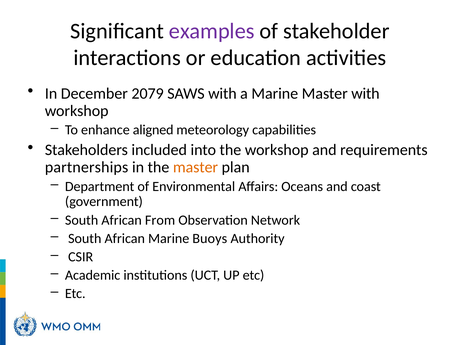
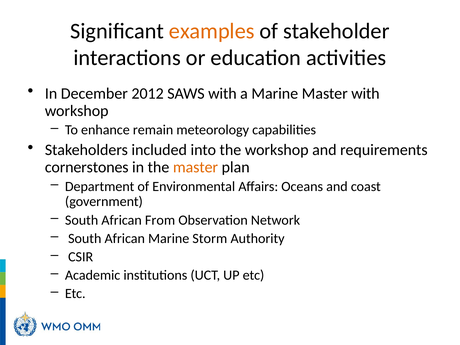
examples colour: purple -> orange (212, 31)
2079: 2079 -> 2012 (148, 94)
aligned: aligned -> remain (153, 130)
partnerships: partnerships -> cornerstones (87, 167)
Buoys: Buoys -> Storm (210, 238)
